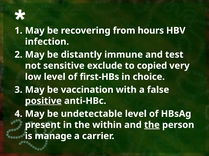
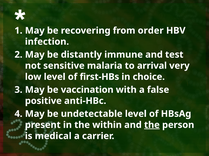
hours: hours -> order (151, 31)
exclude: exclude -> malaria (105, 66)
copied: copied -> arrival (152, 66)
positive underline: present -> none (43, 101)
manage: manage -> medical (53, 137)
